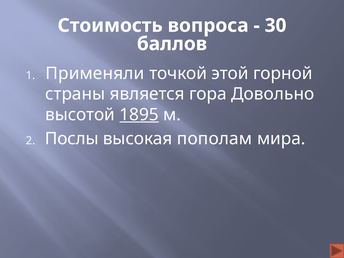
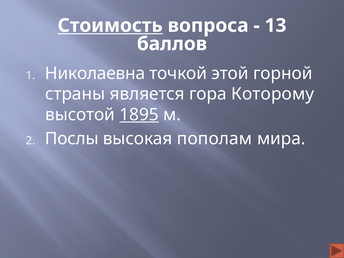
Стоимость underline: none -> present (110, 26)
30: 30 -> 13 (276, 26)
Применяли: Применяли -> Николаевна (95, 73)
Довольно: Довольно -> Которому (273, 94)
